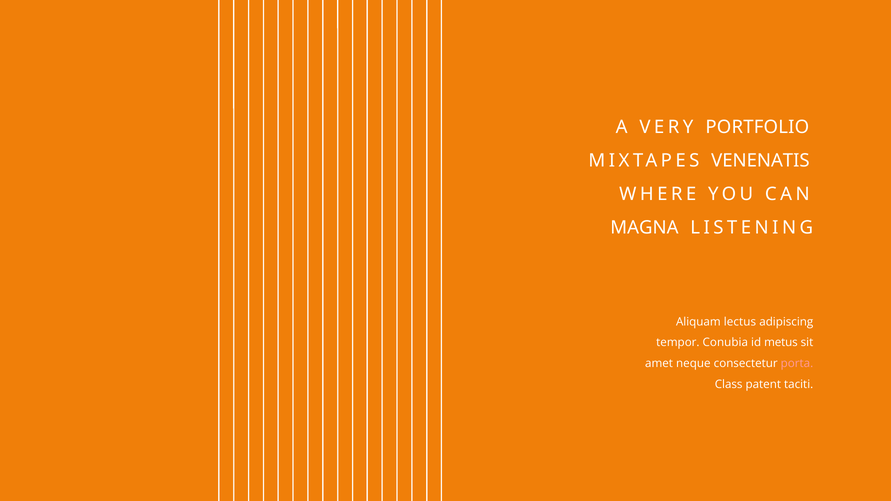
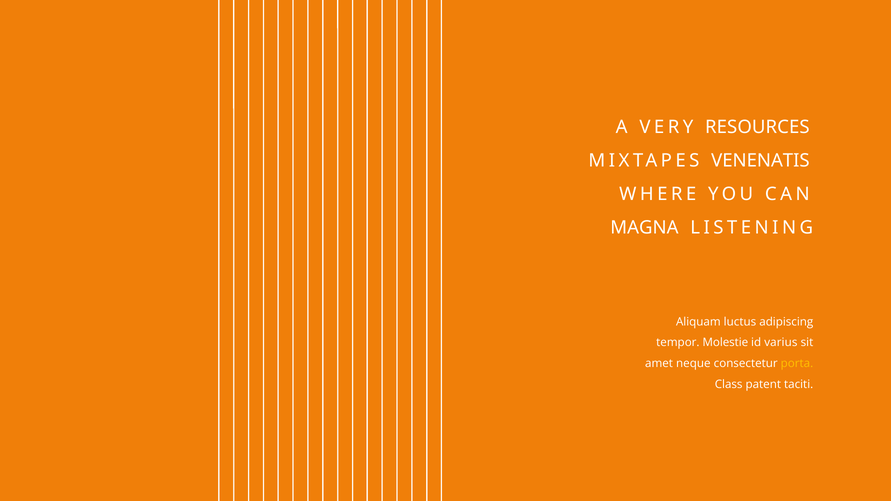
PORTFOLIO: PORTFOLIO -> RESOURCES (757, 127)
lectus: lectus -> luctus (740, 322)
Conubia: Conubia -> Molestie (725, 343)
metus: metus -> varius (781, 343)
porta colour: pink -> yellow (797, 364)
